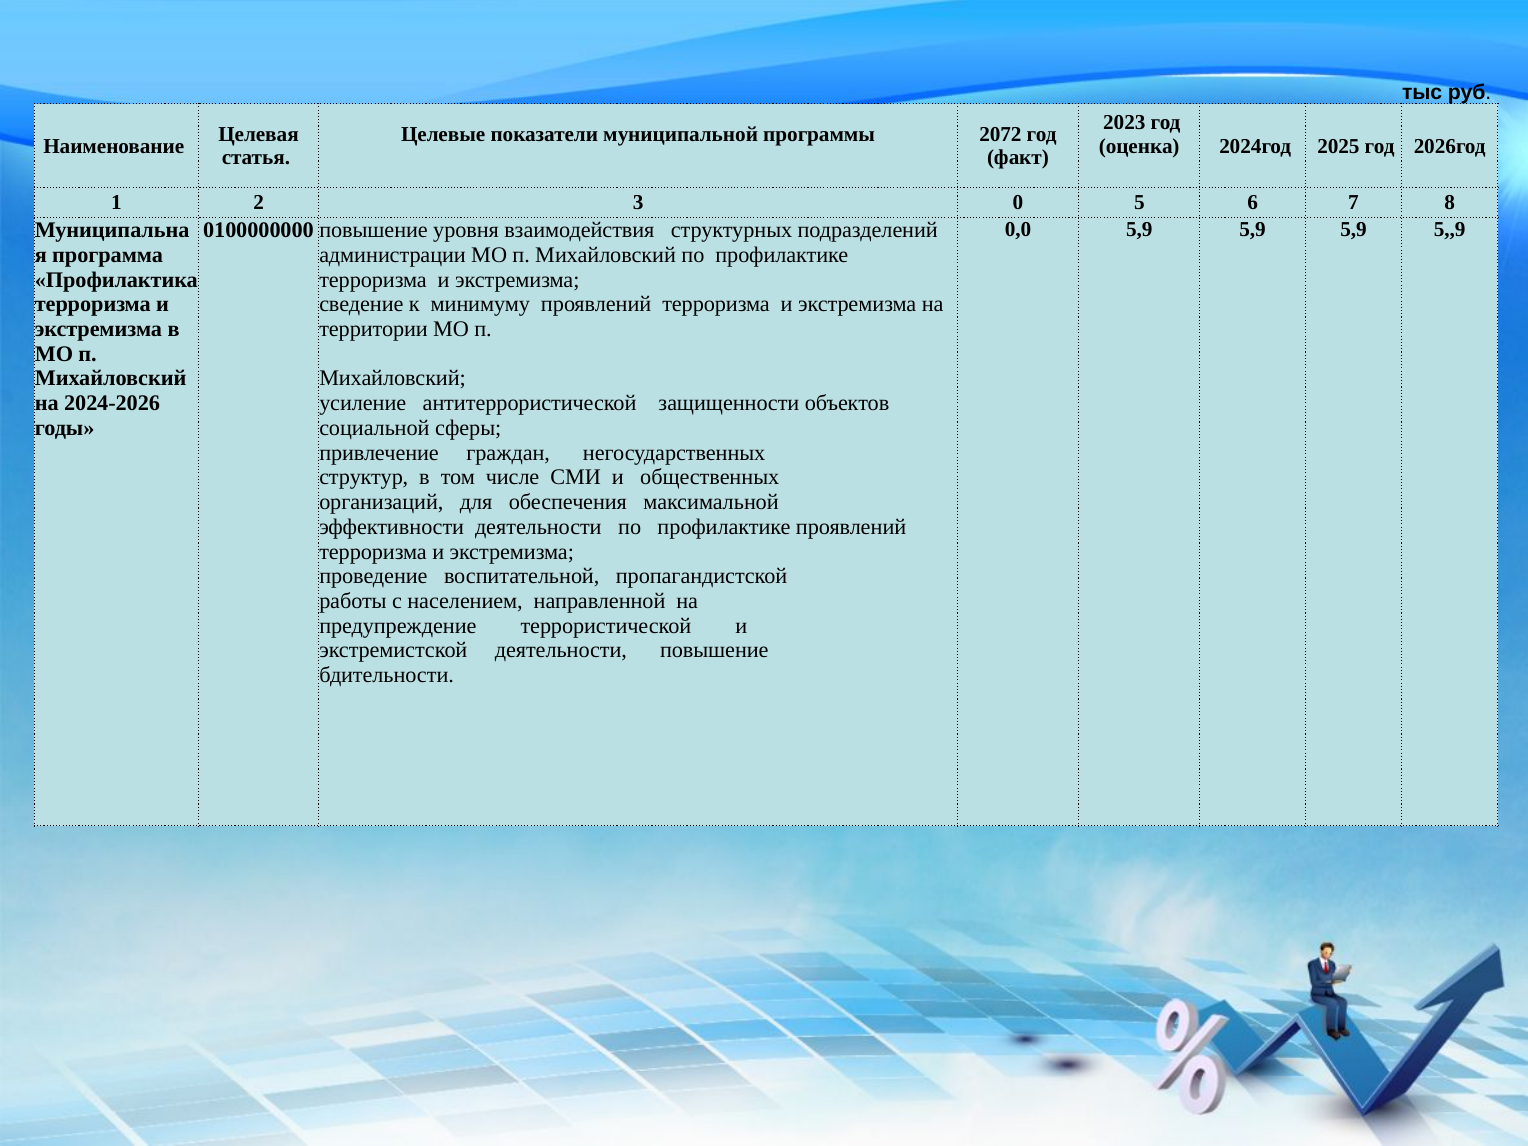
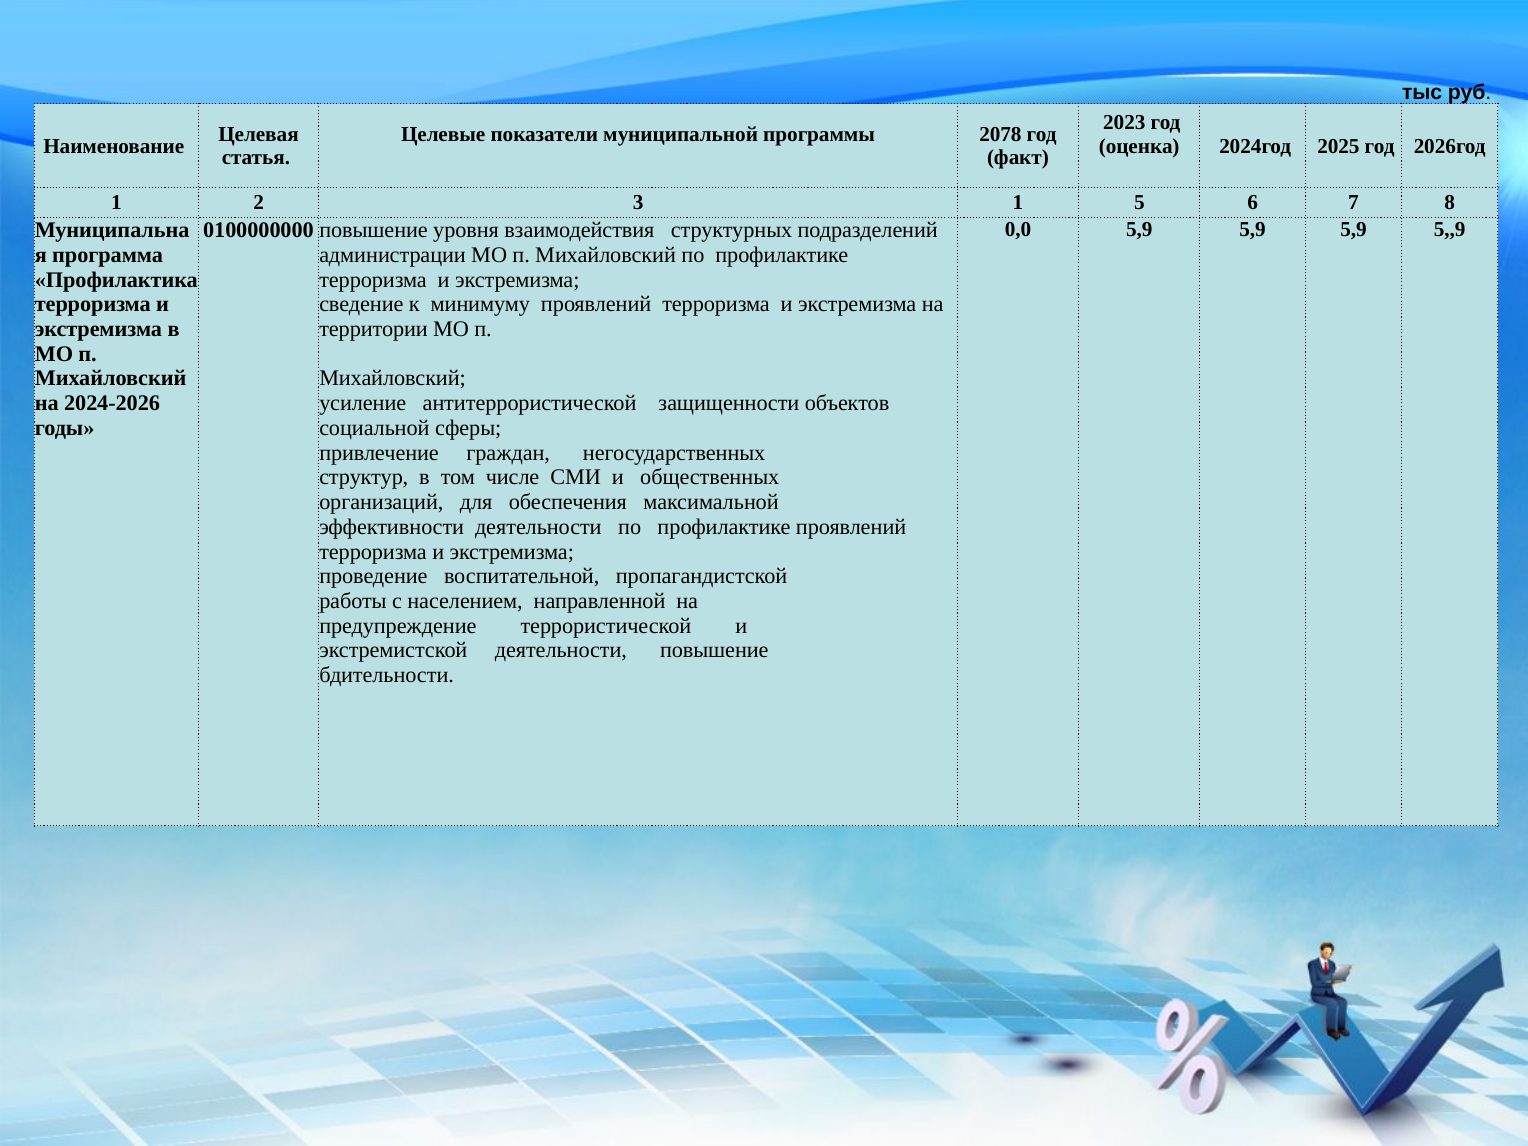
2072: 2072 -> 2078 (1000, 134)
3 0: 0 -> 1 (1018, 203)
